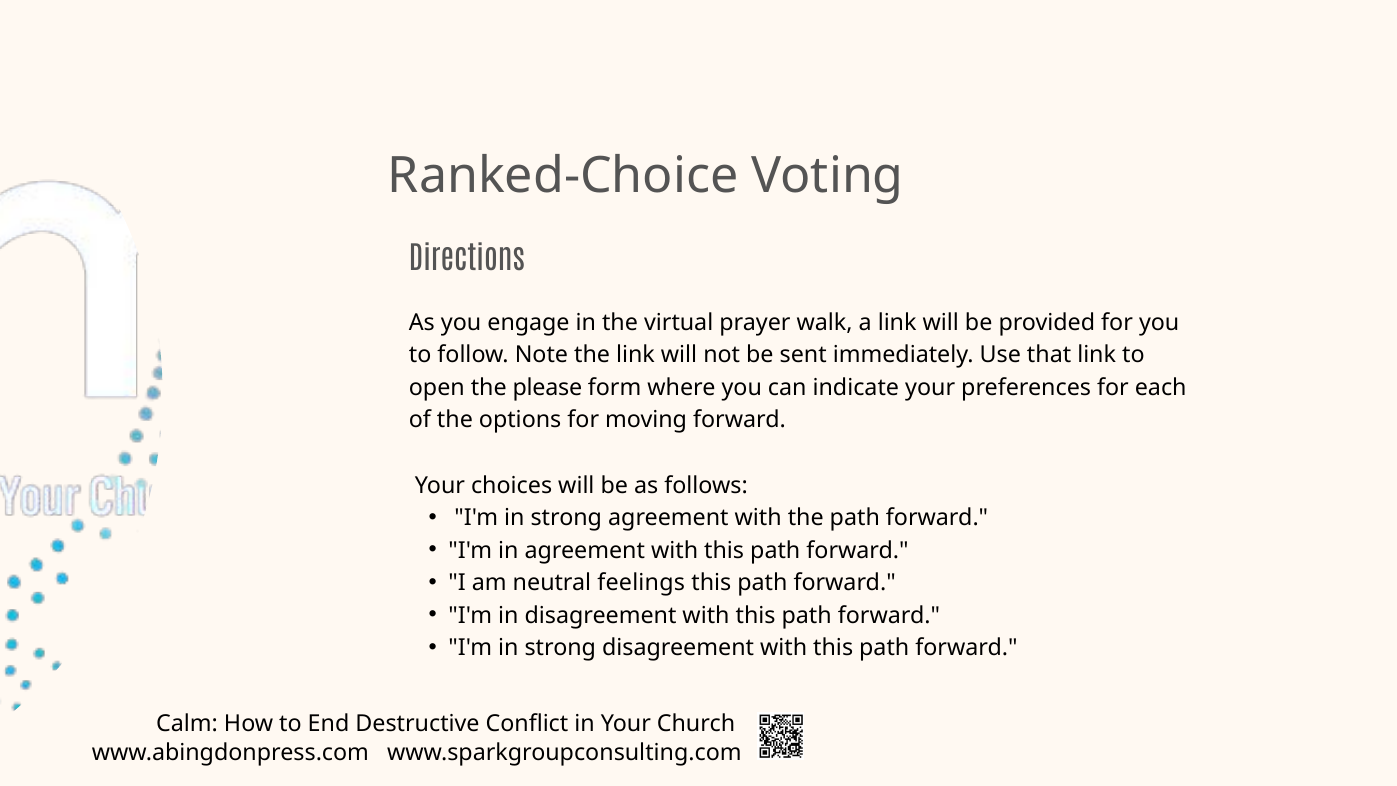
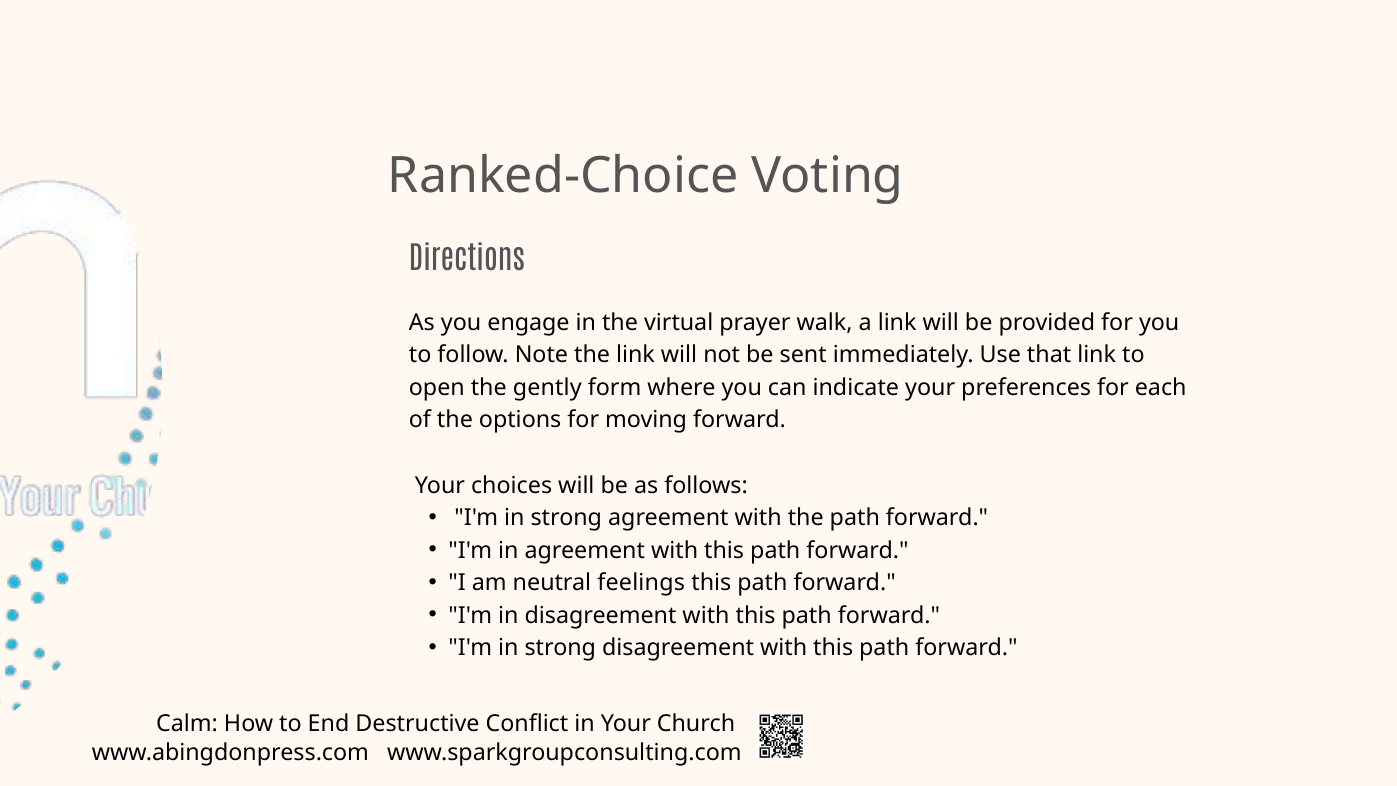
please: please -> gently (547, 388)
